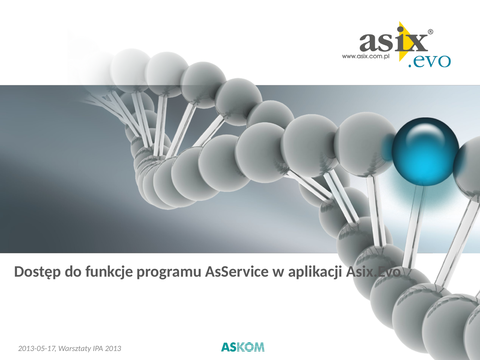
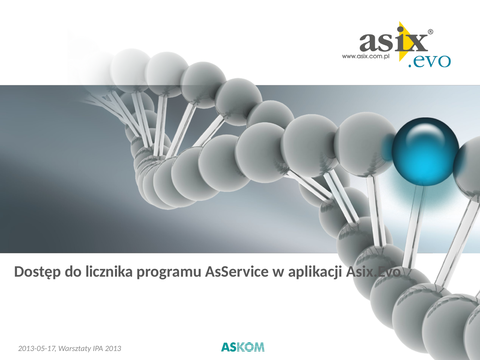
funkcje: funkcje -> licznika (109, 272)
